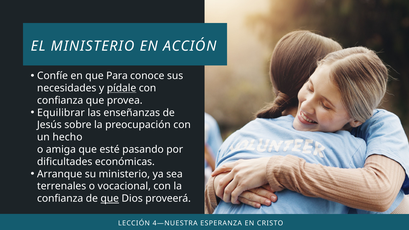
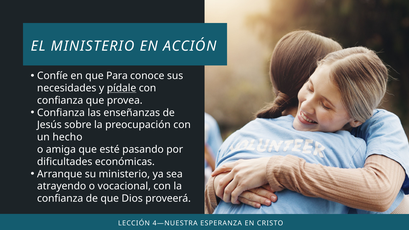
Equilibrar: Equilibrar -> Confianza (61, 113)
terrenales: terrenales -> atrayendo (62, 186)
que underline: present -> none (110, 199)
